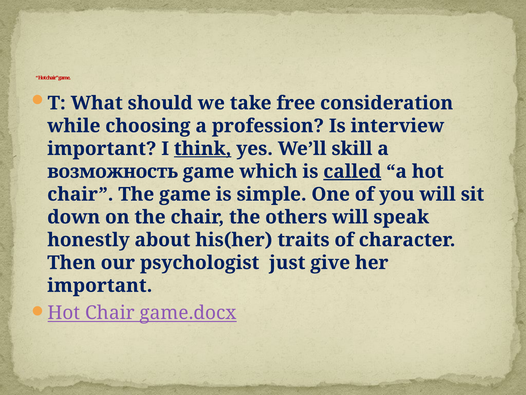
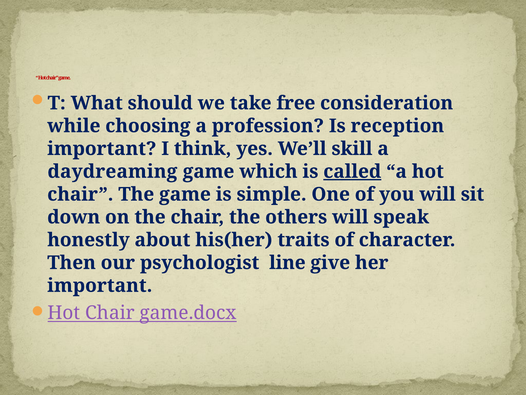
interview: interview -> reception (397, 126)
think underline: present -> none (203, 149)
возможность: возможность -> daydreaming (112, 171)
just: just -> line (287, 262)
